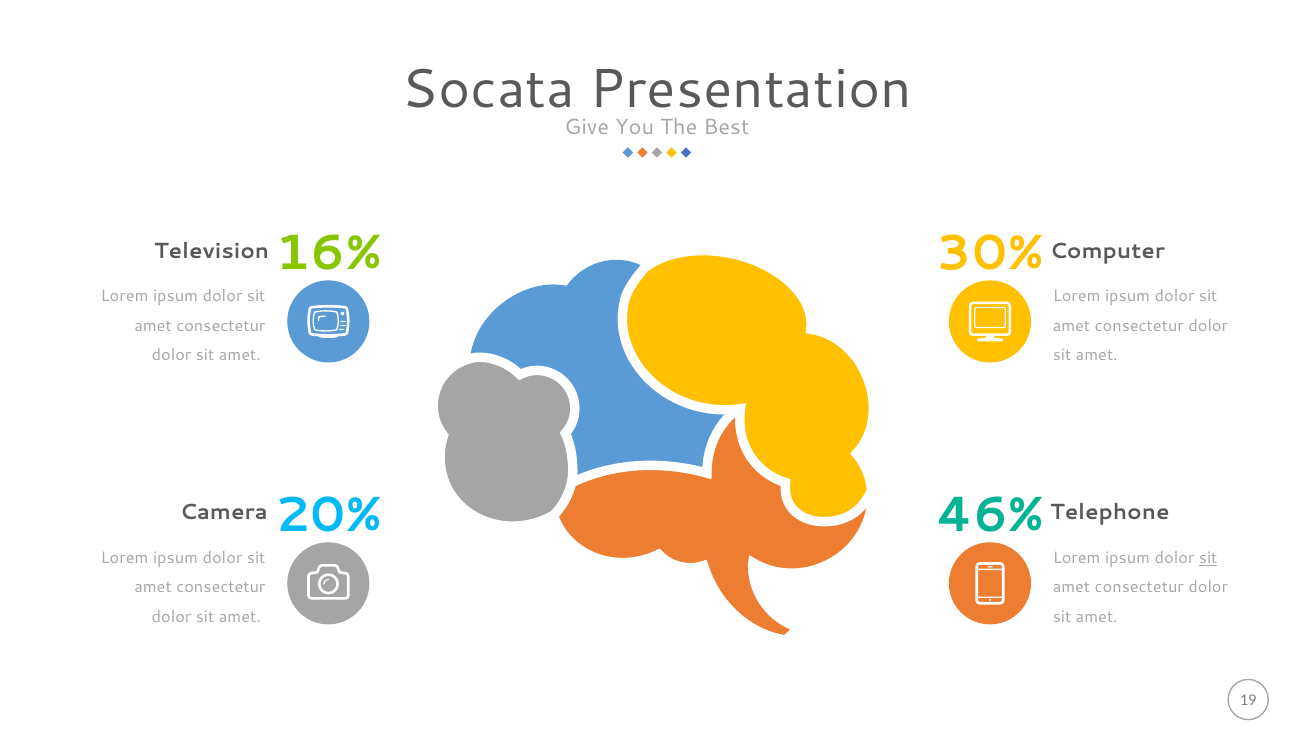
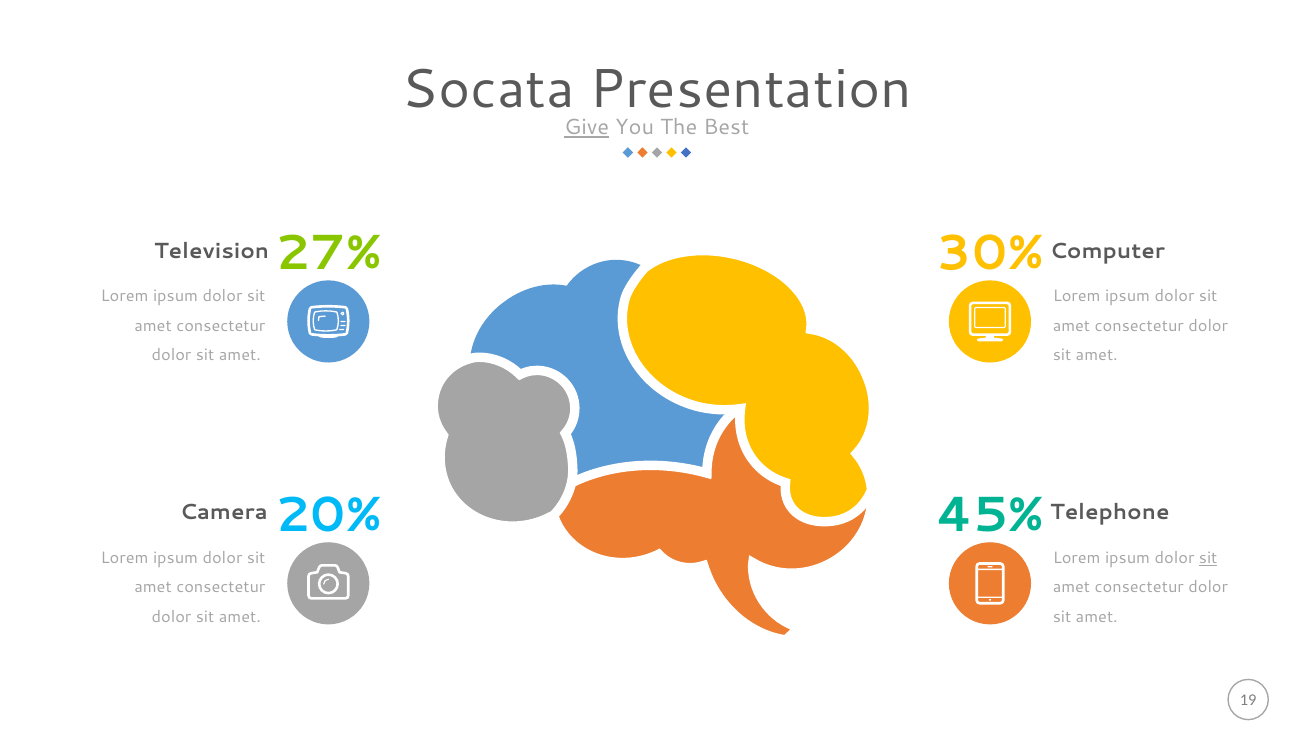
Give underline: none -> present (587, 128)
16%: 16% -> 27% (328, 253)
46%: 46% -> 45% (990, 515)
